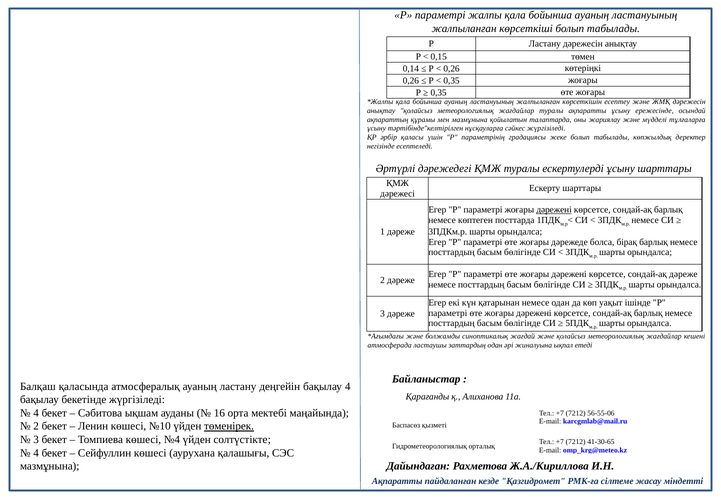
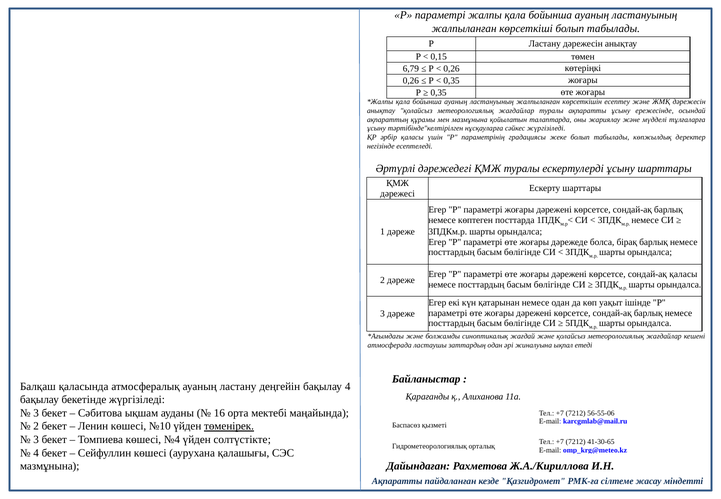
0,14: 0,14 -> 6,79 (411, 69)
дәрежені underline: present -> none (554, 210)
сондай-ақ дәреже: дәреже -> қаласы (683, 274)
4: 4 -> 3 (36, 413)
